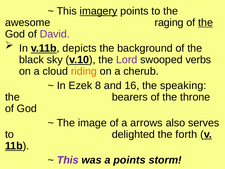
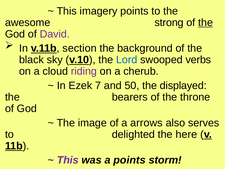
imagery underline: present -> none (99, 11)
raging: raging -> strong (169, 22)
depicts: depicts -> section (80, 48)
Lord colour: purple -> blue (127, 60)
riding colour: orange -> purple (84, 71)
8: 8 -> 7 (98, 85)
16: 16 -> 50 (132, 85)
speaking: speaking -> displayed (183, 85)
forth: forth -> here (186, 134)
